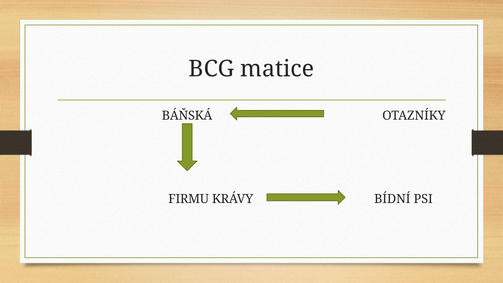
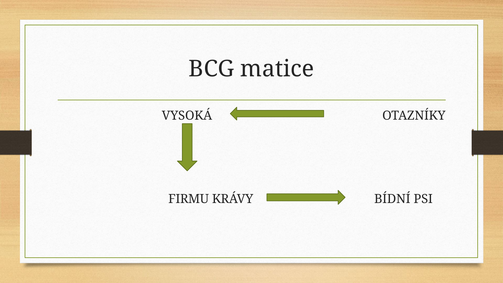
BÁŇSKÁ: BÁŇSKÁ -> VYSOKÁ (187, 116)
